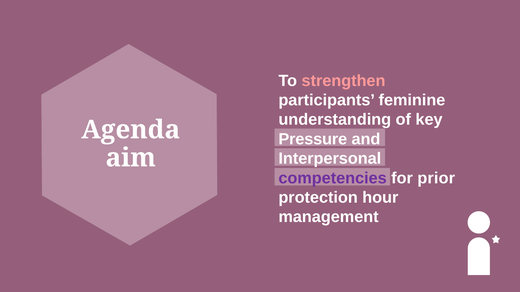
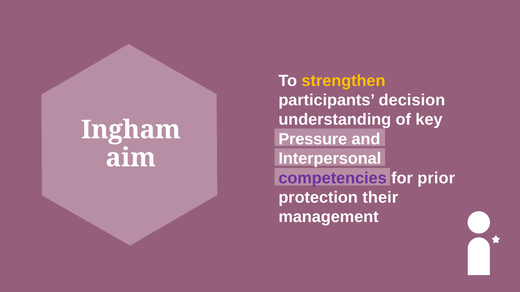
strengthen colour: pink -> yellow (344, 81)
feminine: feminine -> decision (412, 100)
Agenda: Agenda -> Ingham (131, 130)
hour: hour -> their (380, 198)
